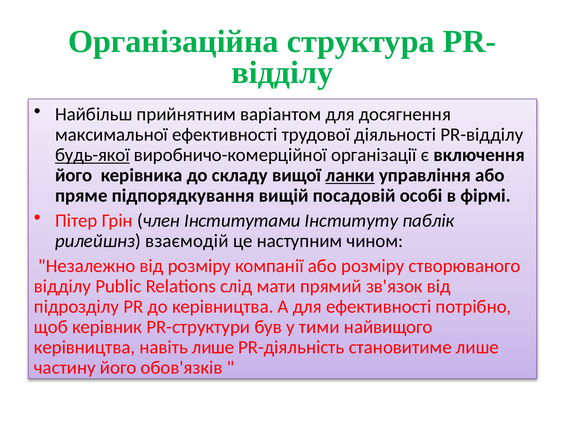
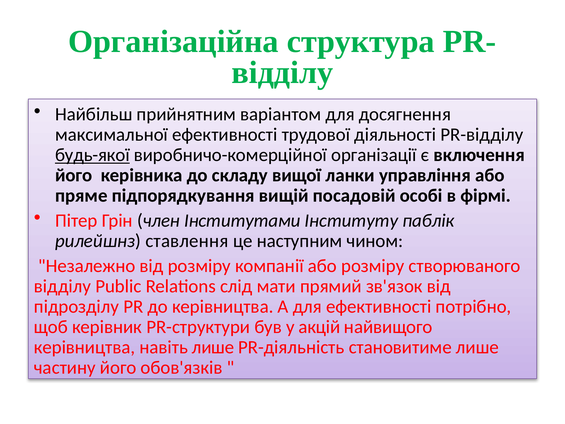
ланки underline: present -> none (350, 175)
взаємодій: взаємодій -> ставлення (187, 241)
тими: тими -> акцій (319, 327)
